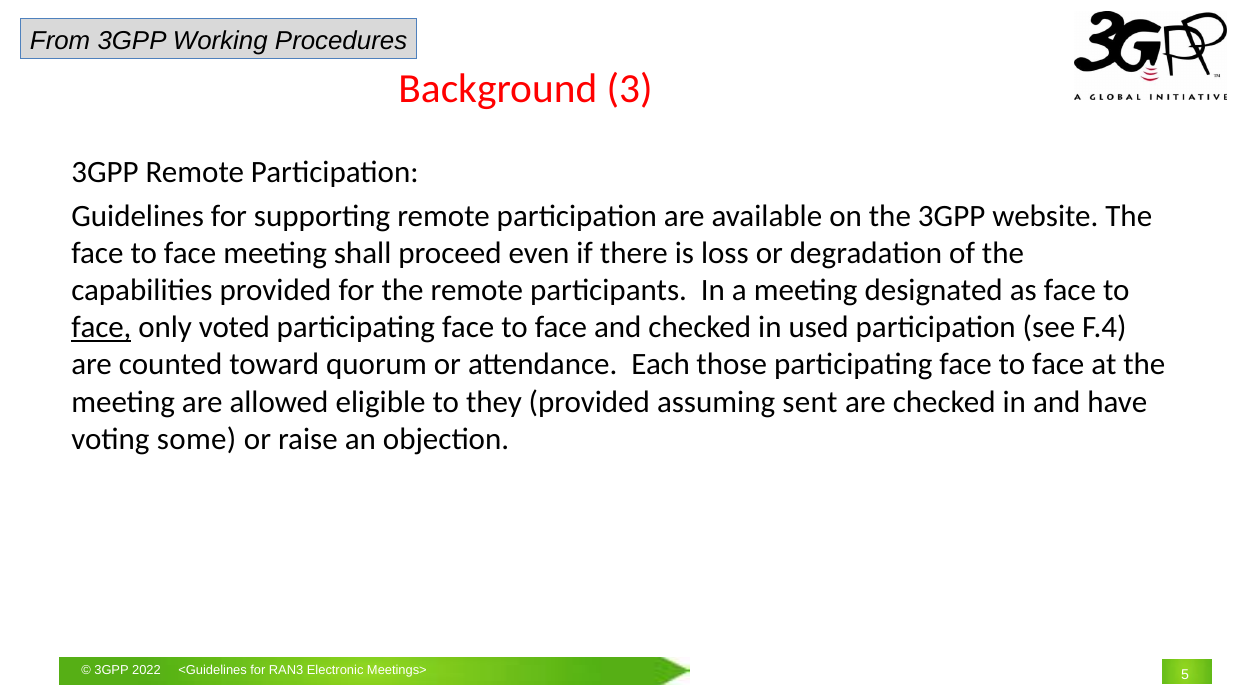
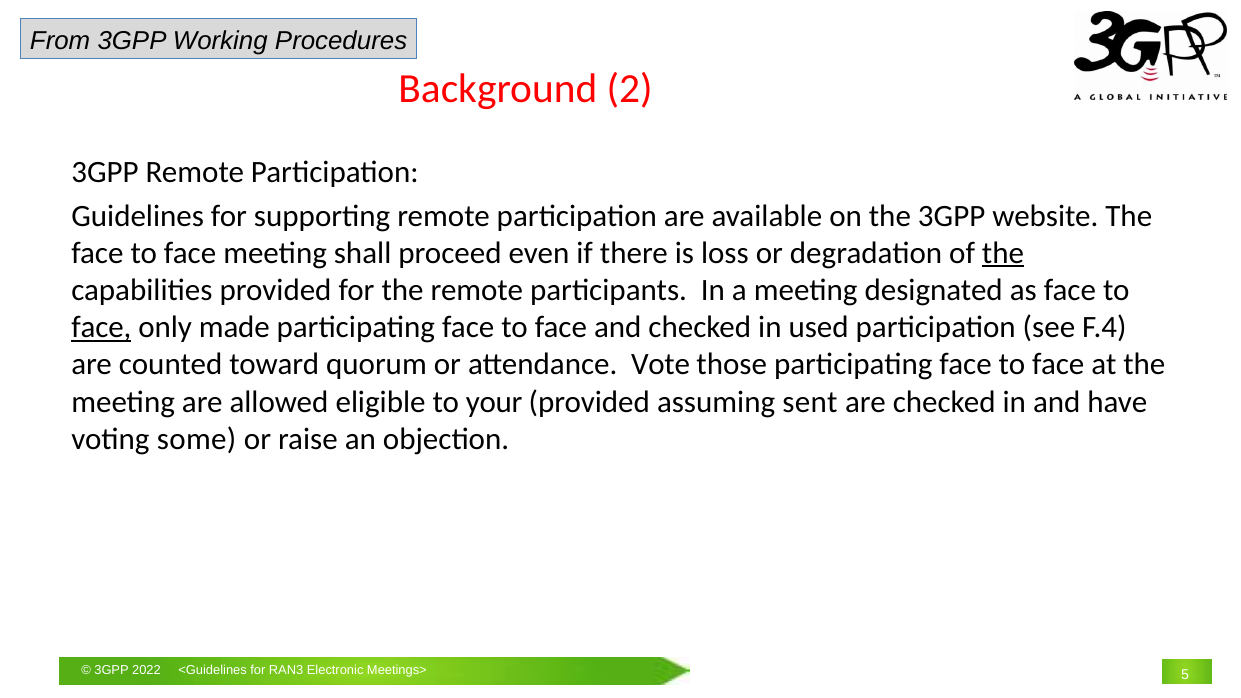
3: 3 -> 2 (630, 89)
the underline: none -> present (1003, 253)
voted: voted -> made (234, 328)
Each: Each -> Vote (661, 365)
they: they -> your (494, 402)
